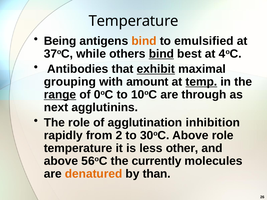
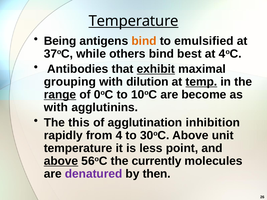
Temperature underline: none -> present (134, 21)
bind underline: present -> none (161, 54)
amount: amount -> dilution (147, 82)
through: through -> become (204, 95)
next: next -> with (56, 108)
The role: role -> this (79, 123)
2: 2 -> 4 (119, 136)
Above role: role -> unit (223, 136)
other: other -> point (182, 148)
above underline: none -> present (61, 161)
denatured colour: orange -> purple (94, 174)
than: than -> then (157, 174)
